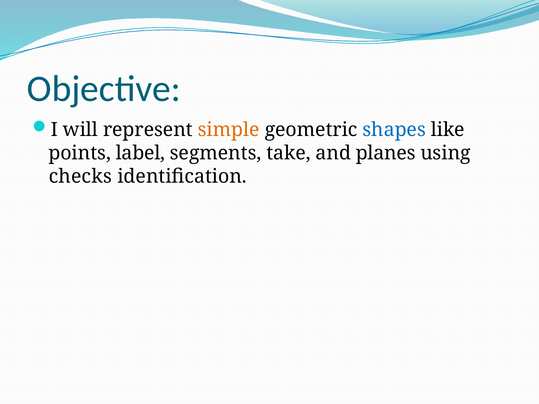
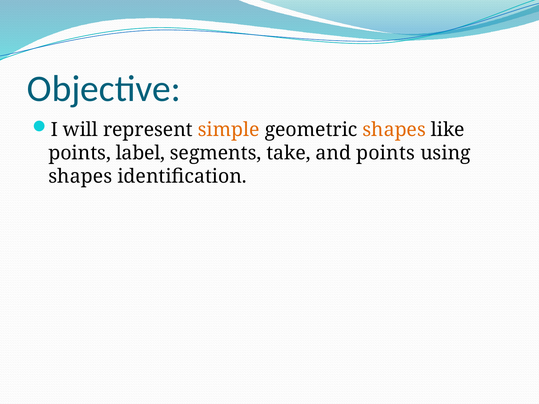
shapes colour: blue -> orange (394, 130)
and planes: planes -> points (386, 153)
checks: checks -> shapes (80, 176)
